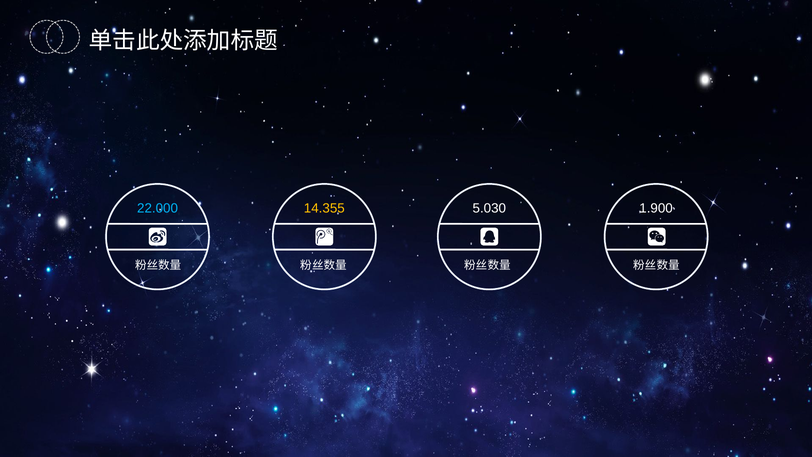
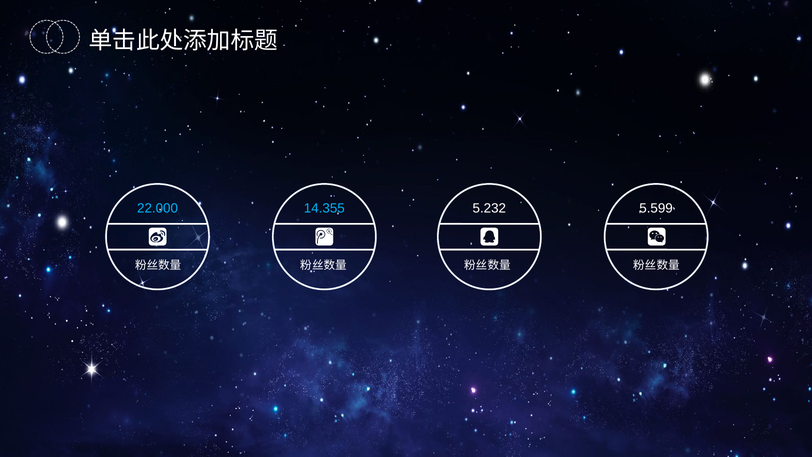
14.355 colour: yellow -> light blue (324, 208)
5.030: 5.030 -> 5.232 (489, 208)
1.900: 1.900 -> 5.599 (656, 208)
